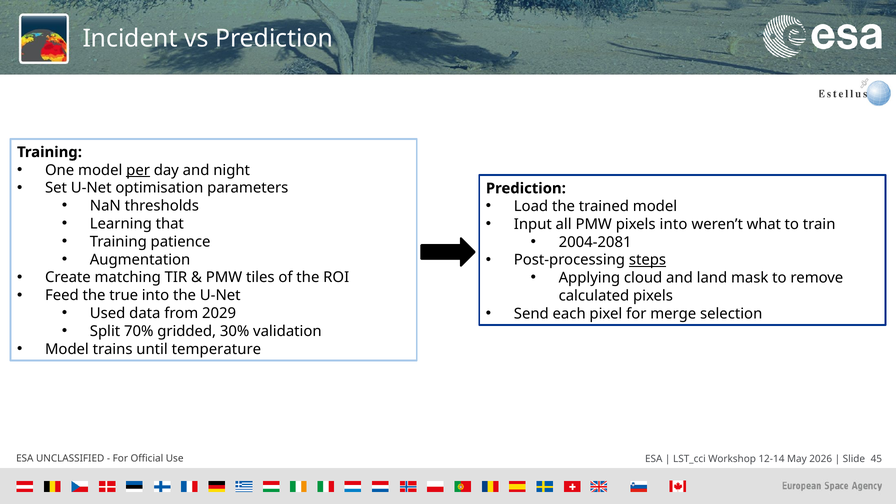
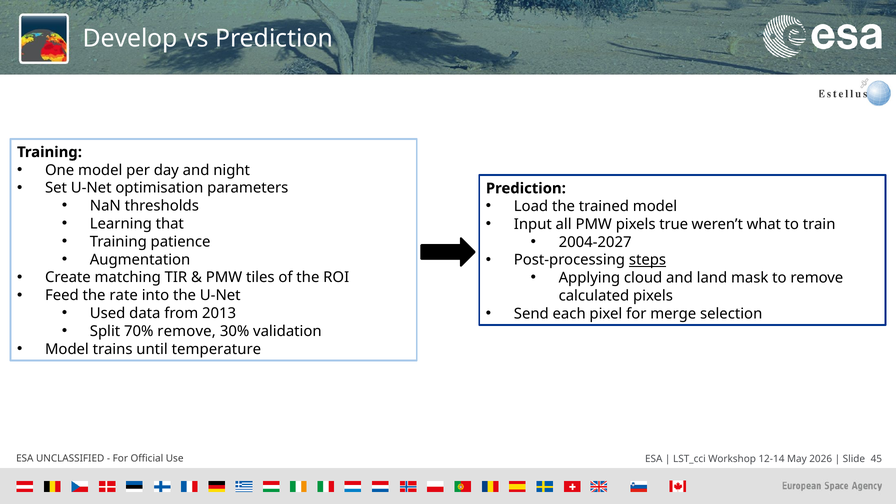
Incident: Incident -> Develop (130, 38)
per underline: present -> none (138, 170)
pixels into: into -> true (674, 224)
2004-2081: 2004-2081 -> 2004-2027 (595, 242)
true: true -> rate (124, 295)
2029: 2029 -> 2013 (219, 313)
70% gridded: gridded -> remove (187, 331)
